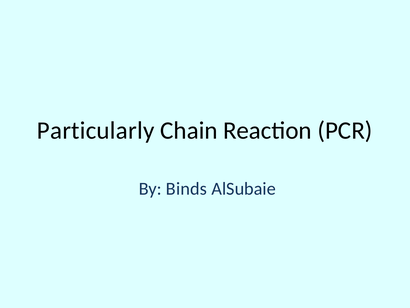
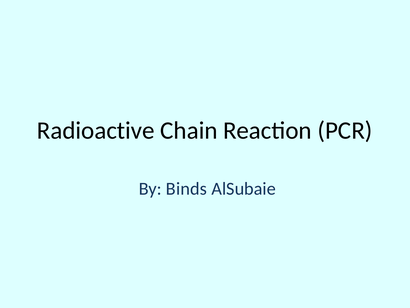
Particularly: Particularly -> Radioactive (96, 130)
